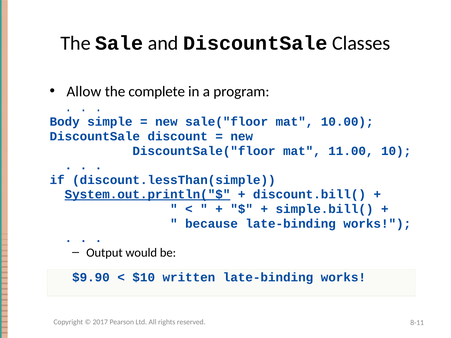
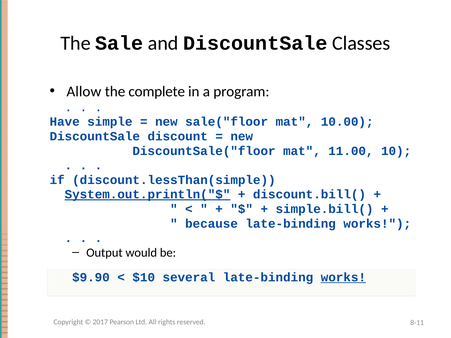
Body: Body -> Have (65, 122)
written: written -> several (189, 278)
works underline: none -> present (343, 278)
